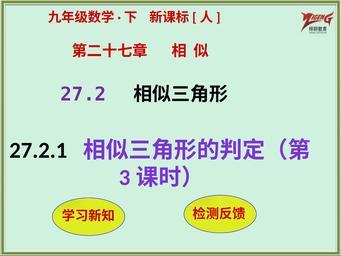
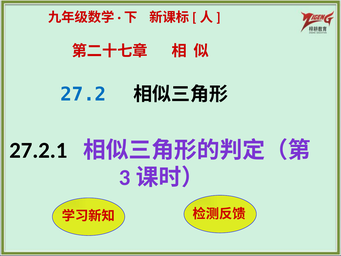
27.2 colour: purple -> blue (83, 94)
